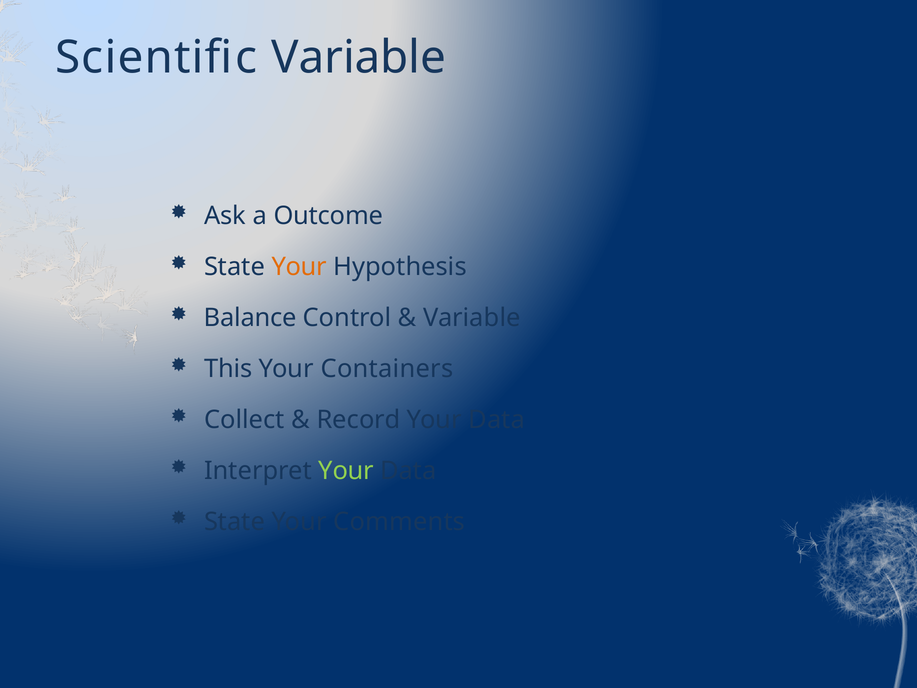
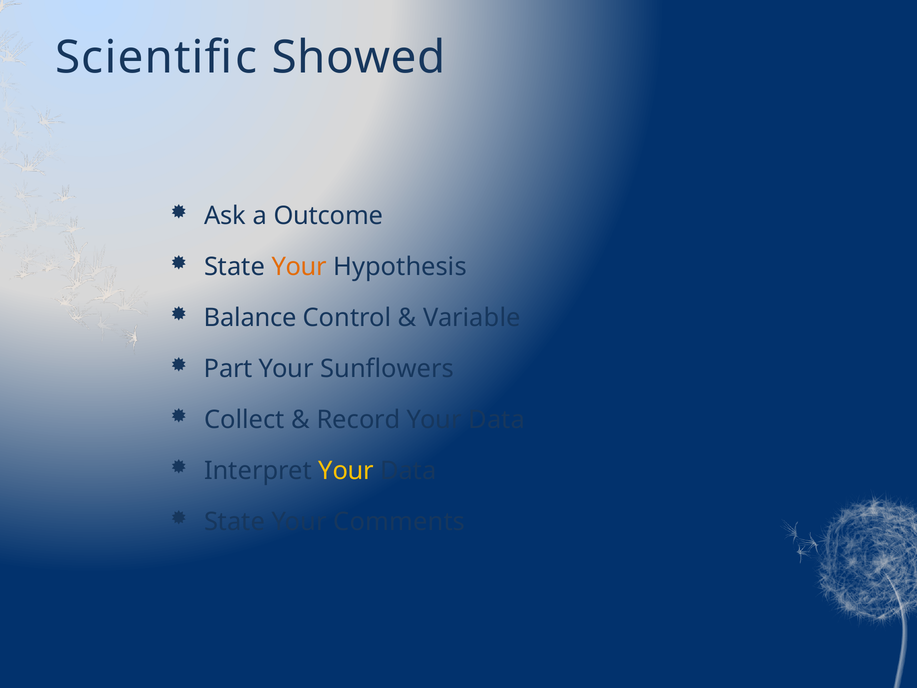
Scientific Variable: Variable -> Showed (358, 57)
This: This -> Part (228, 369)
Containers: Containers -> Sunflowers (387, 369)
Your colour: light green -> yellow (346, 471)
